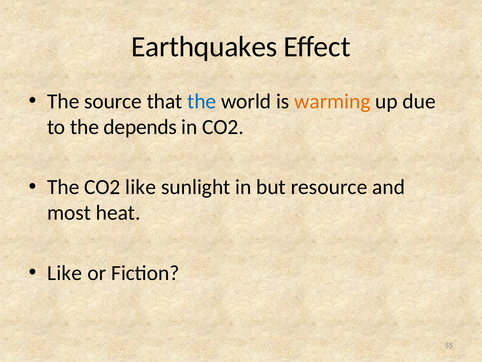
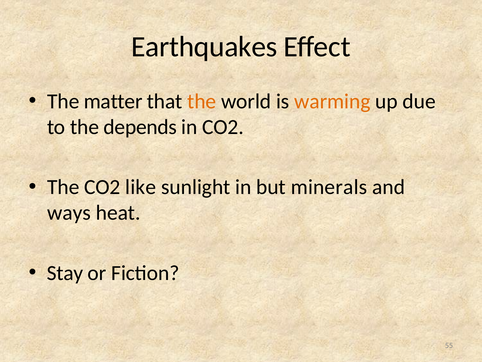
source: source -> matter (113, 101)
the colour: blue -> orange (202, 101)
resource: resource -> minerals (329, 187)
most: most -> ways (69, 213)
Like: Like -> Stay (65, 273)
